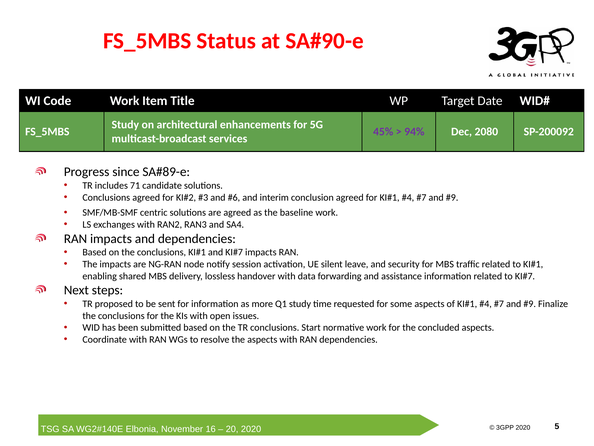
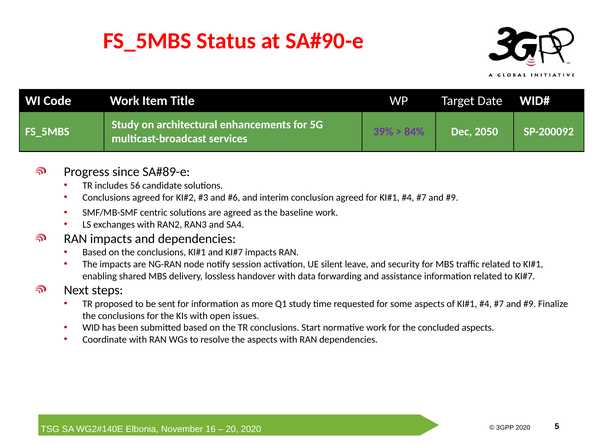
45%: 45% -> 39% (383, 132)
94%: 94% -> 84% (414, 132)
2080: 2080 -> 2050 (486, 132)
71: 71 -> 56 (135, 185)
